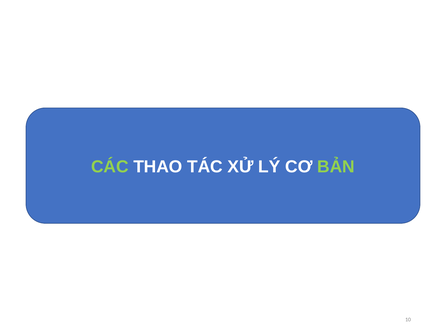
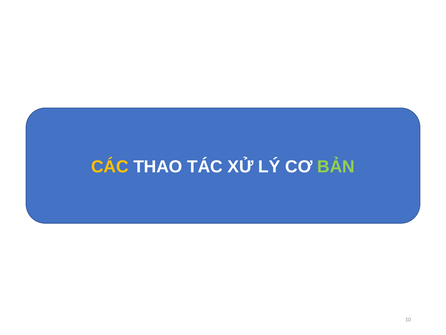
CÁC colour: light green -> yellow (110, 167)
